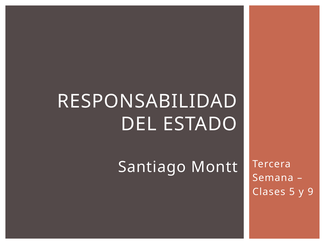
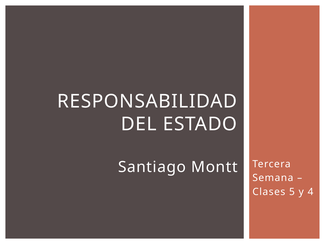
9: 9 -> 4 (310, 192)
